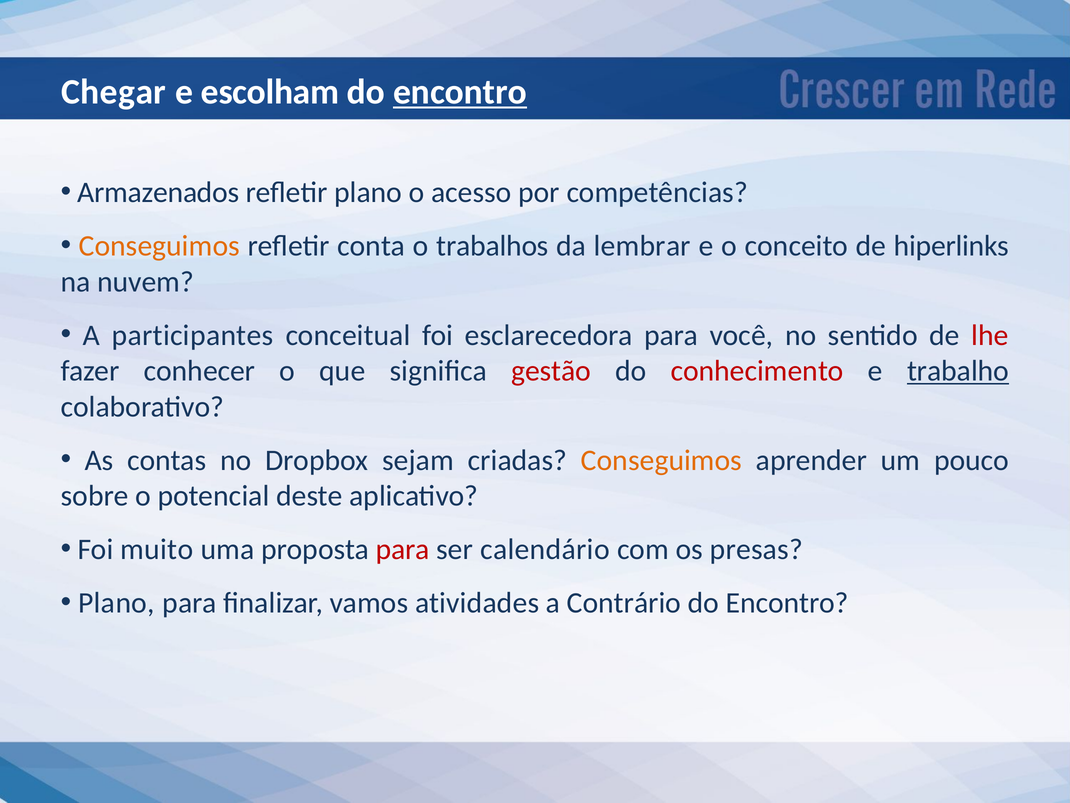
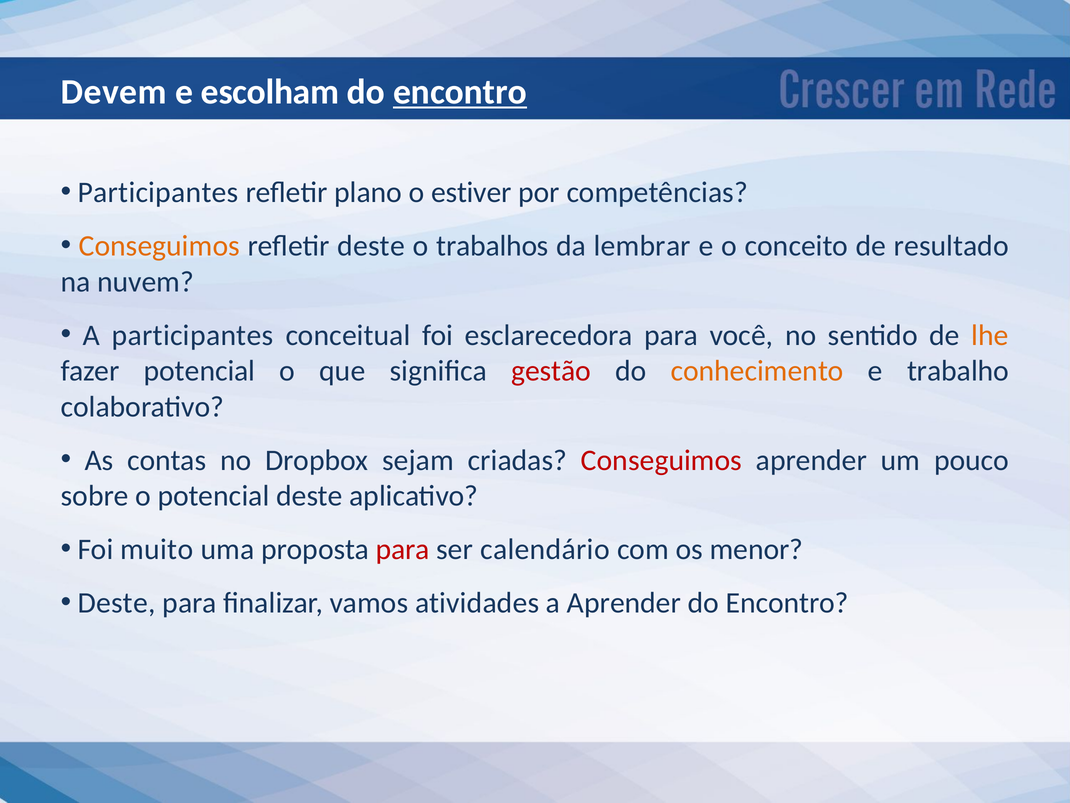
Chegar: Chegar -> Devem (114, 92)
Armazenados: Armazenados -> Participantes (158, 192)
acesso: acesso -> estiver (471, 192)
refletir conta: conta -> deste (371, 246)
hiperlinks: hiperlinks -> resultado (951, 246)
lhe colour: red -> orange (990, 335)
fazer conhecer: conhecer -> potencial (200, 371)
conhecimento colour: red -> orange (757, 371)
trabalho underline: present -> none (958, 371)
Conseguimos colour: orange -> red (661, 460)
presas: presas -> menor (756, 549)
Plano: Plano -> Deste (117, 603)
a Contrário: Contrário -> Aprender (624, 603)
